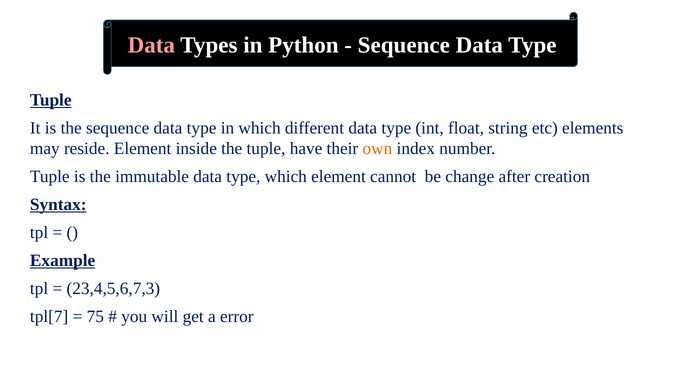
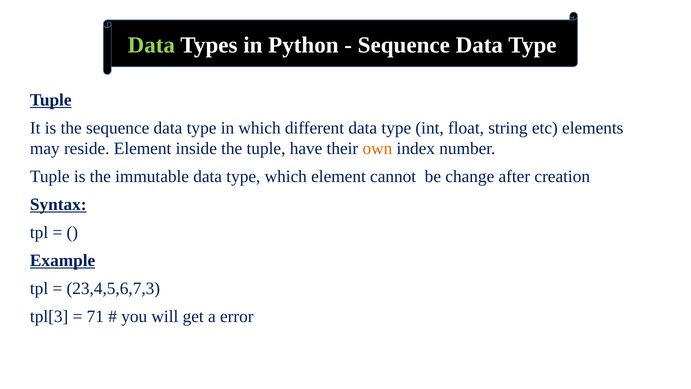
Data colour: pink -> light green (151, 45)
tpl[7: tpl[7 -> tpl[3 (49, 316)
75: 75 -> 71 (95, 316)
